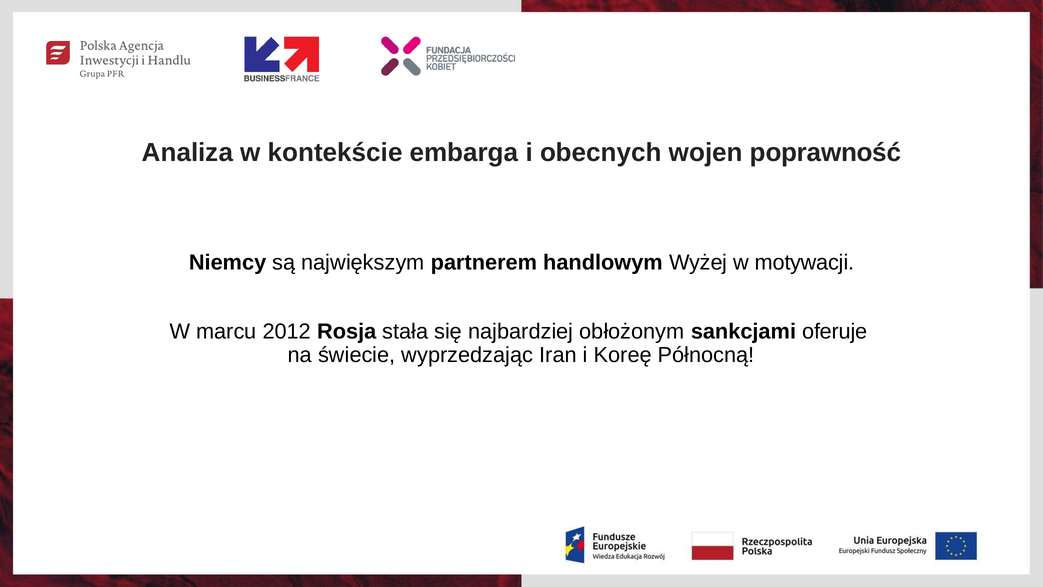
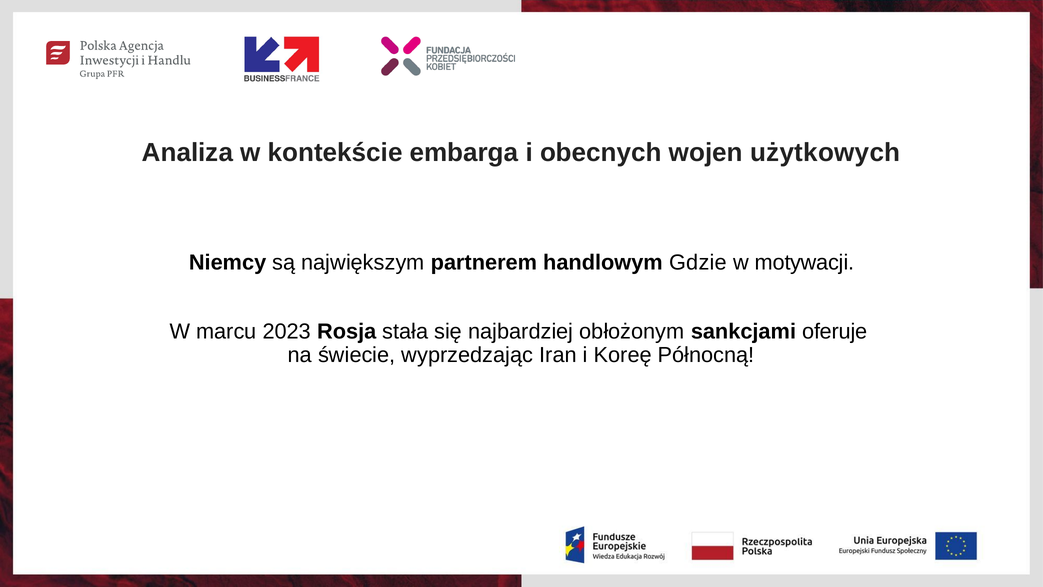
poprawność: poprawność -> użytkowych (825, 153)
Wyżej: Wyżej -> Gdzie (698, 262)
2012: 2012 -> 2023 (287, 331)
